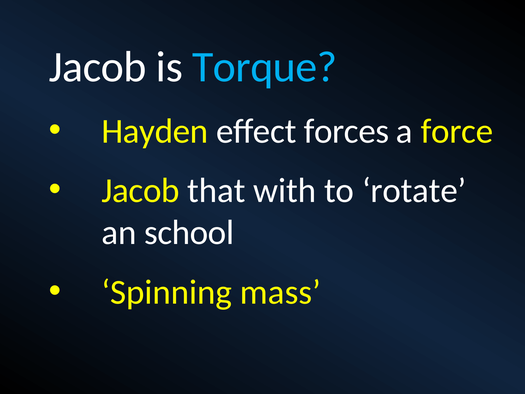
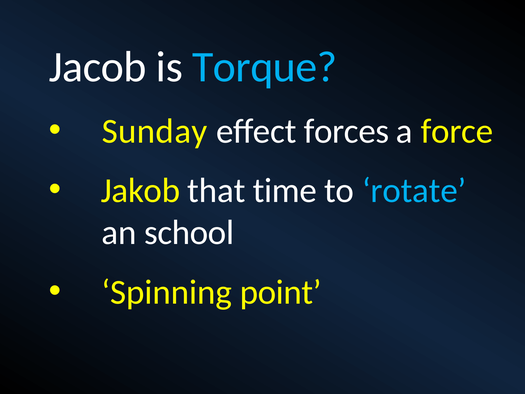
Hayden: Hayden -> Sunday (155, 131)
Jacob: Jacob -> Jakob (140, 191)
with: with -> time (285, 191)
rotate colour: white -> light blue (414, 191)
mass: mass -> point (281, 292)
